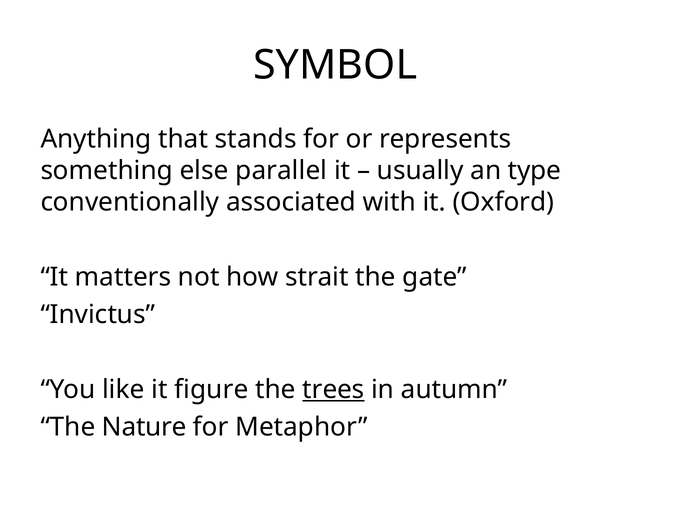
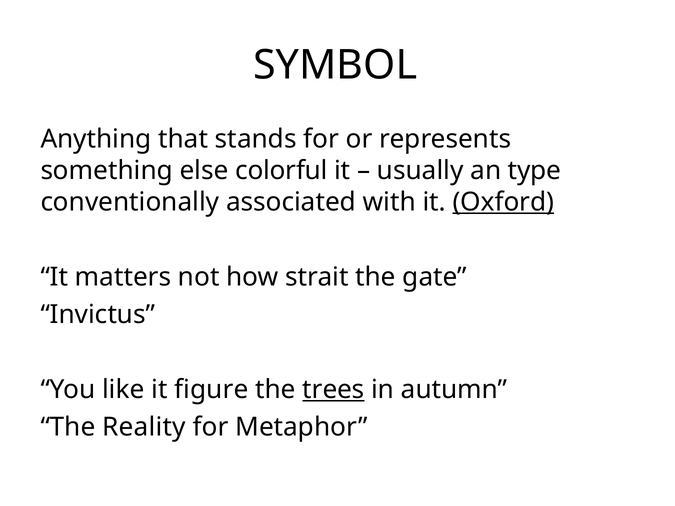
parallel: parallel -> colorful (281, 171)
Oxford underline: none -> present (503, 202)
Nature: Nature -> Reality (144, 427)
